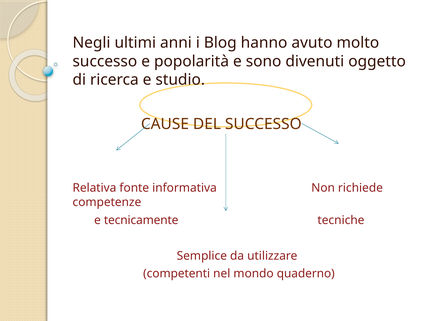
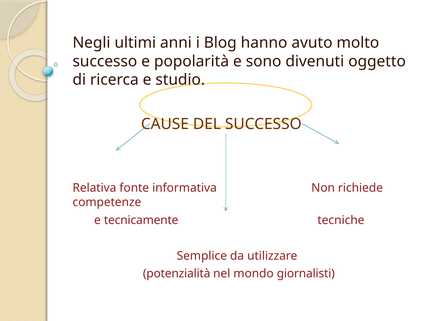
competenti: competenti -> potenzialità (177, 274)
quaderno: quaderno -> giornalisti (306, 274)
